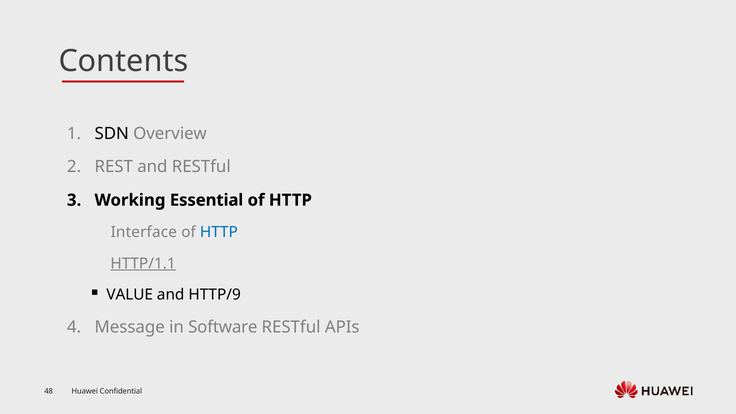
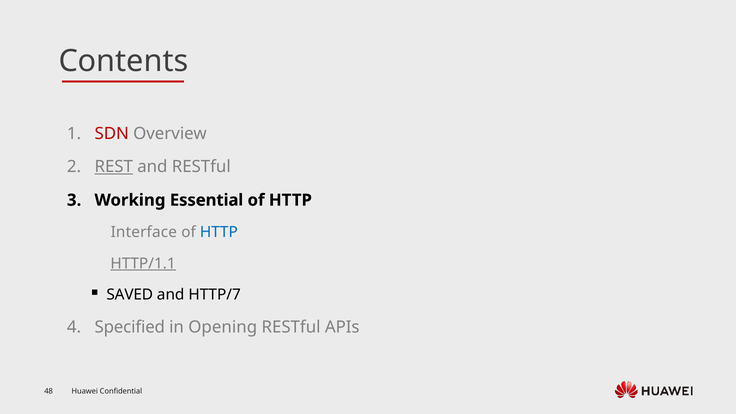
SDN colour: black -> red (112, 133)
REST underline: none -> present (114, 167)
VALUE: VALUE -> SAVED (130, 295)
HTTP/9: HTTP/9 -> HTTP/7 (215, 295)
Message: Message -> Specified (130, 327)
Software: Software -> Opening (223, 327)
